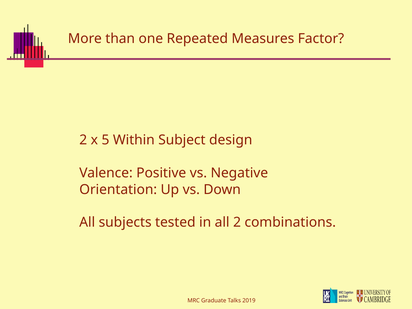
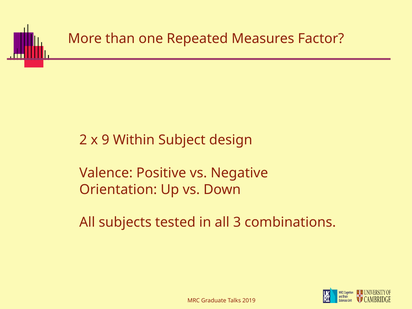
5: 5 -> 9 (105, 140)
all 2: 2 -> 3 (237, 222)
